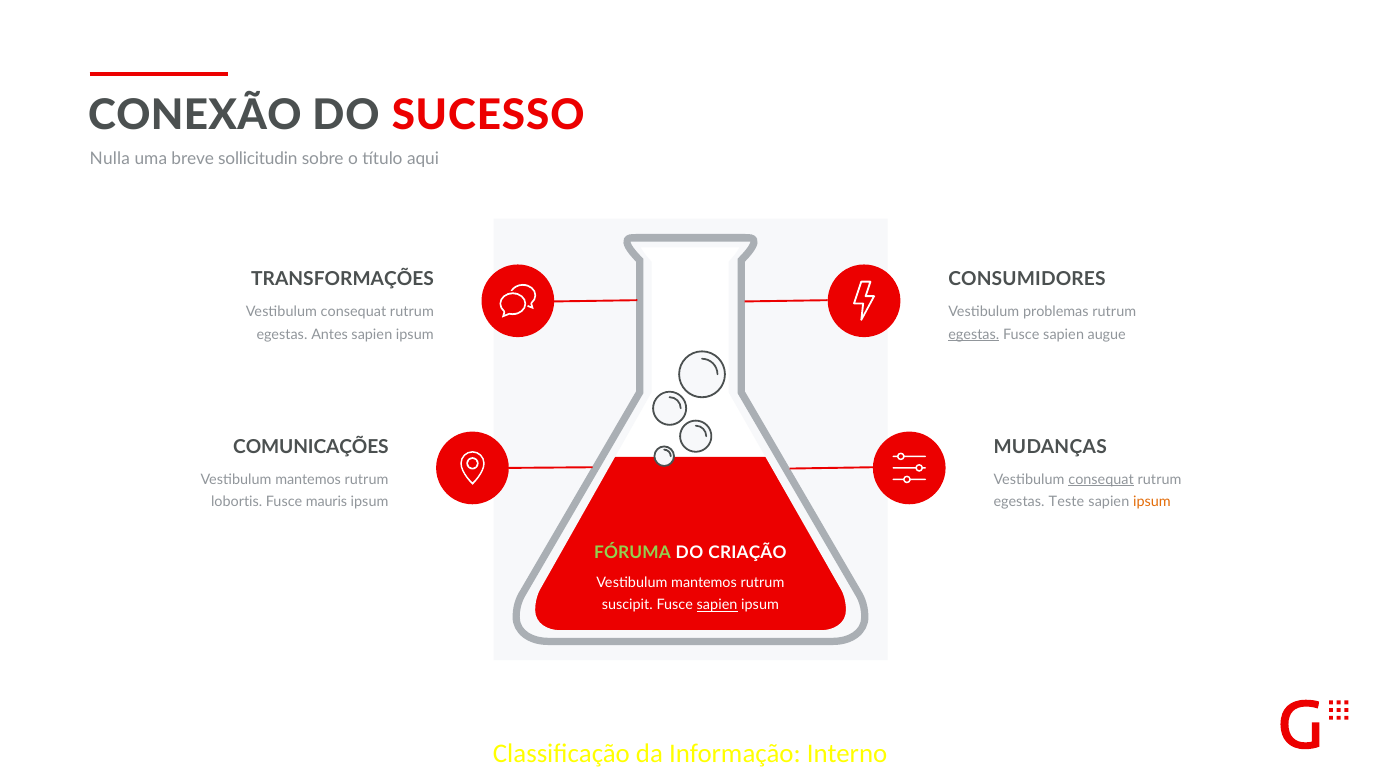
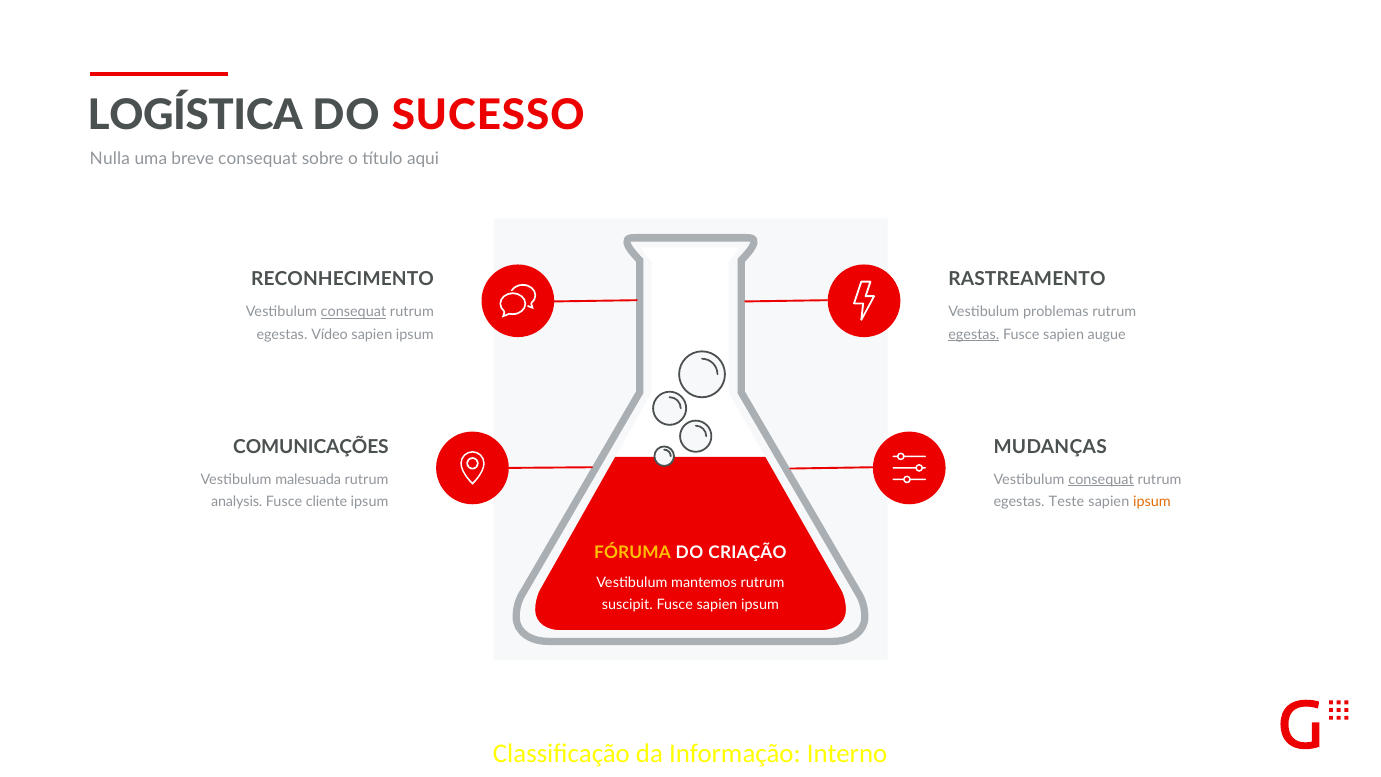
CONEXÃO: CONEXÃO -> LOGÍSTICA (195, 115)
breve sollicitudin: sollicitudin -> consequat (258, 159)
TRANSFORMAÇÕES: TRANSFORMAÇÕES -> RECONHECIMENTO (343, 279)
CONSUMIDORES: CONSUMIDORES -> RASTREAMENTO (1027, 279)
consequat underline: none -> present (353, 312)
Antes: Antes -> Vídeo (330, 334)
mantemos: mantemos -> malesuada (308, 479)
lobortis: lobortis -> analysis (237, 502)
mauris: mauris -> cliente (326, 502)
FÓRUMA colour: light green -> yellow (633, 553)
sapien underline: present -> none (717, 605)
